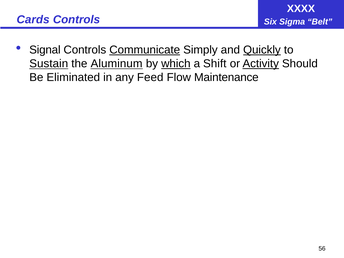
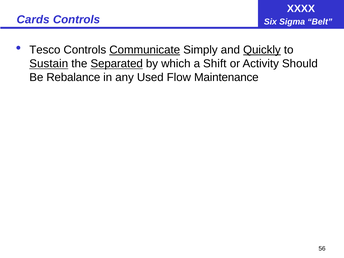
Signal: Signal -> Tesco (45, 50)
Aluminum: Aluminum -> Separated (117, 64)
which underline: present -> none (176, 64)
Activity underline: present -> none (261, 64)
Eliminated: Eliminated -> Rebalance (73, 77)
Feed: Feed -> Used (150, 77)
